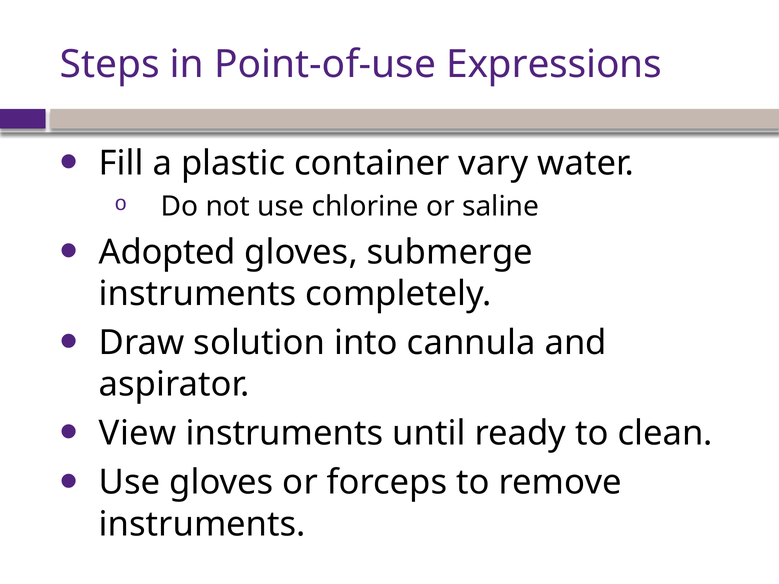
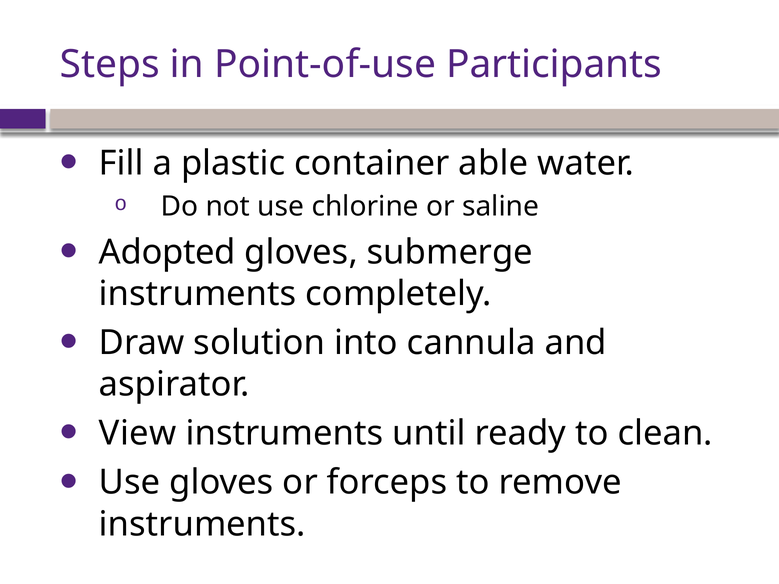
Expressions: Expressions -> Participants (554, 64)
vary: vary -> able (493, 163)
